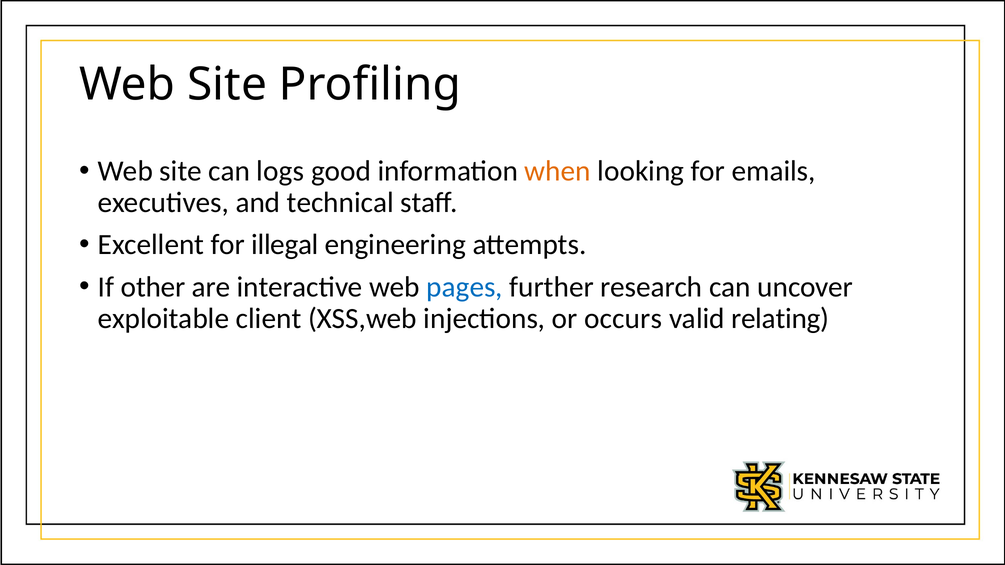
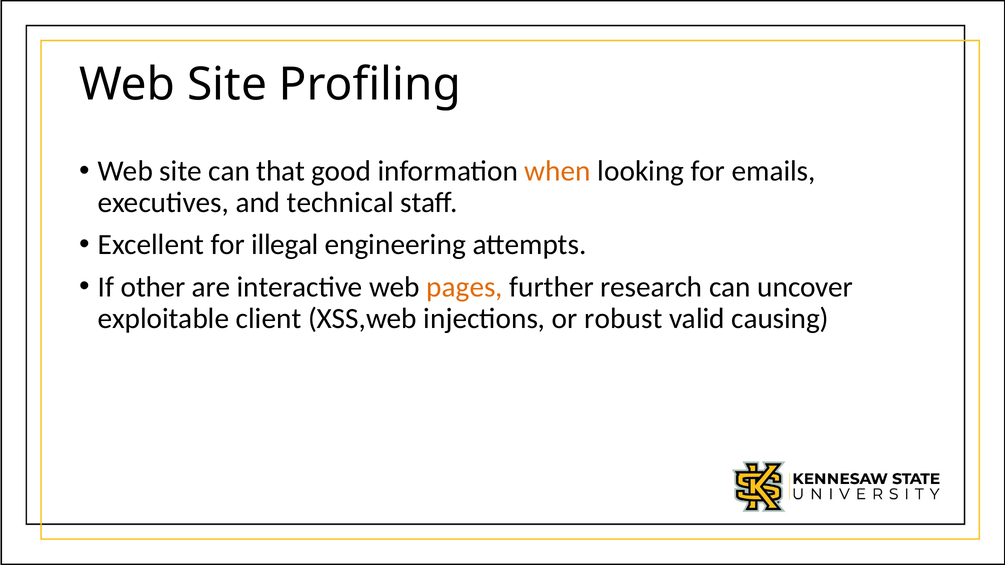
logs: logs -> that (281, 171)
pages colour: blue -> orange (465, 287)
occurs: occurs -> robust (623, 319)
relating: relating -> causing (780, 319)
